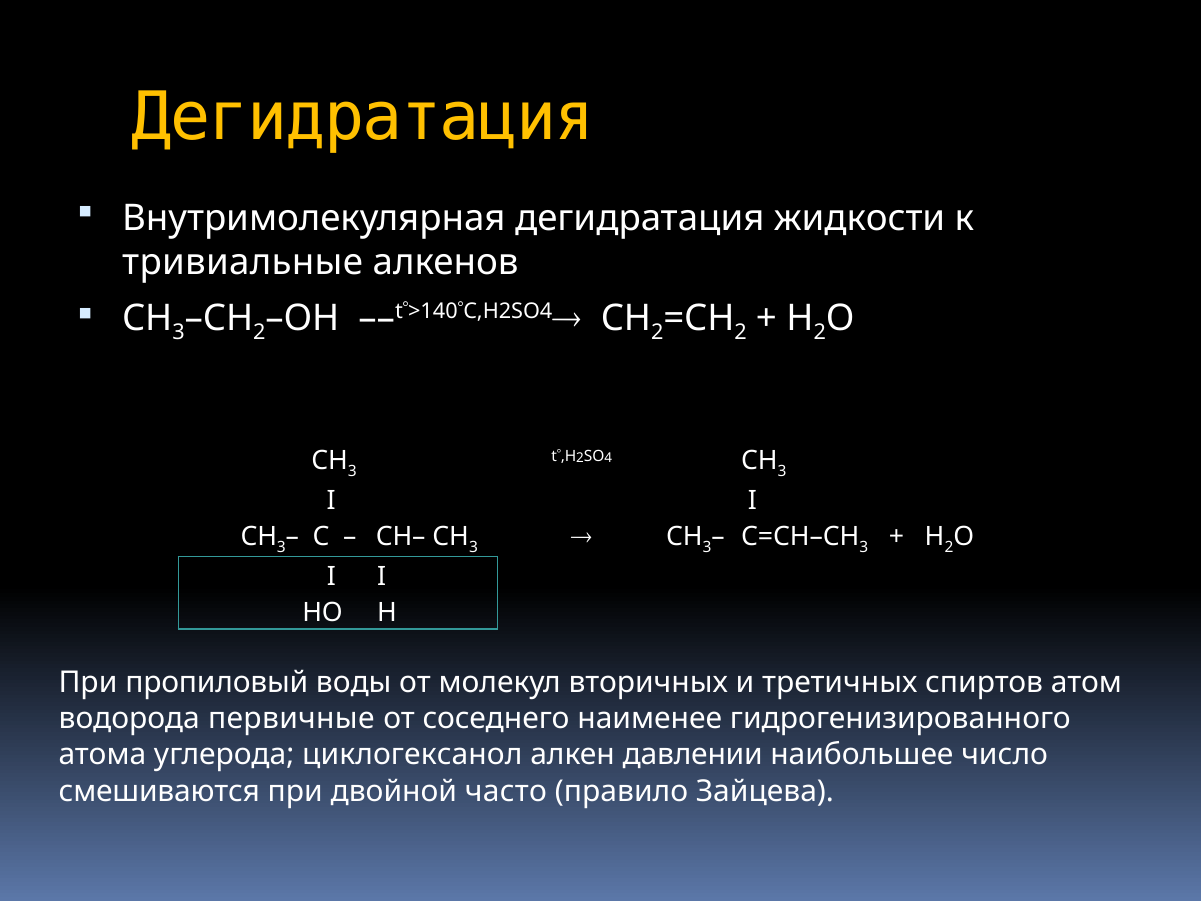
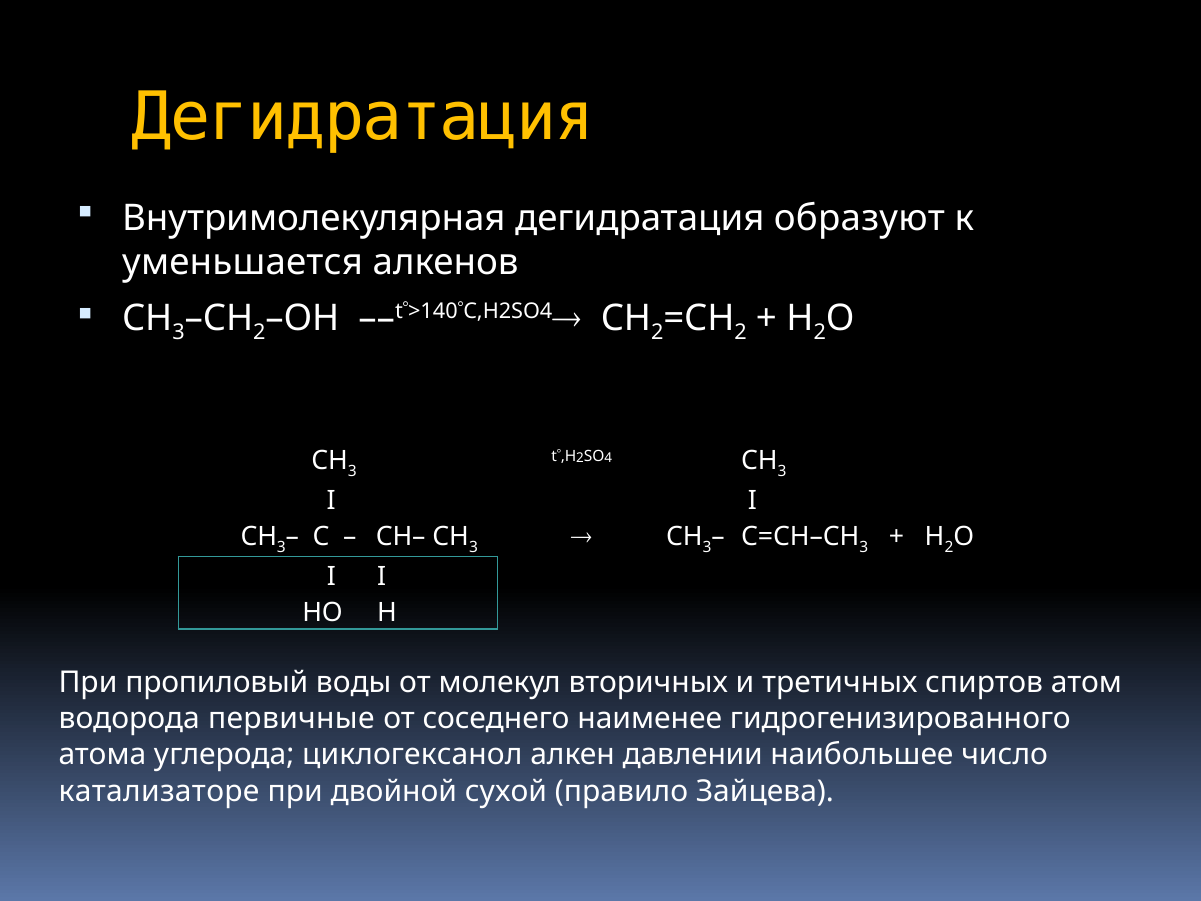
жидкости: жидкости -> образуют (859, 218)
тривиальные: тривиальные -> уменьшается (243, 262)
смешиваются: смешиваются -> катализаторе (159, 791)
часто: часто -> сухой (506, 791)
